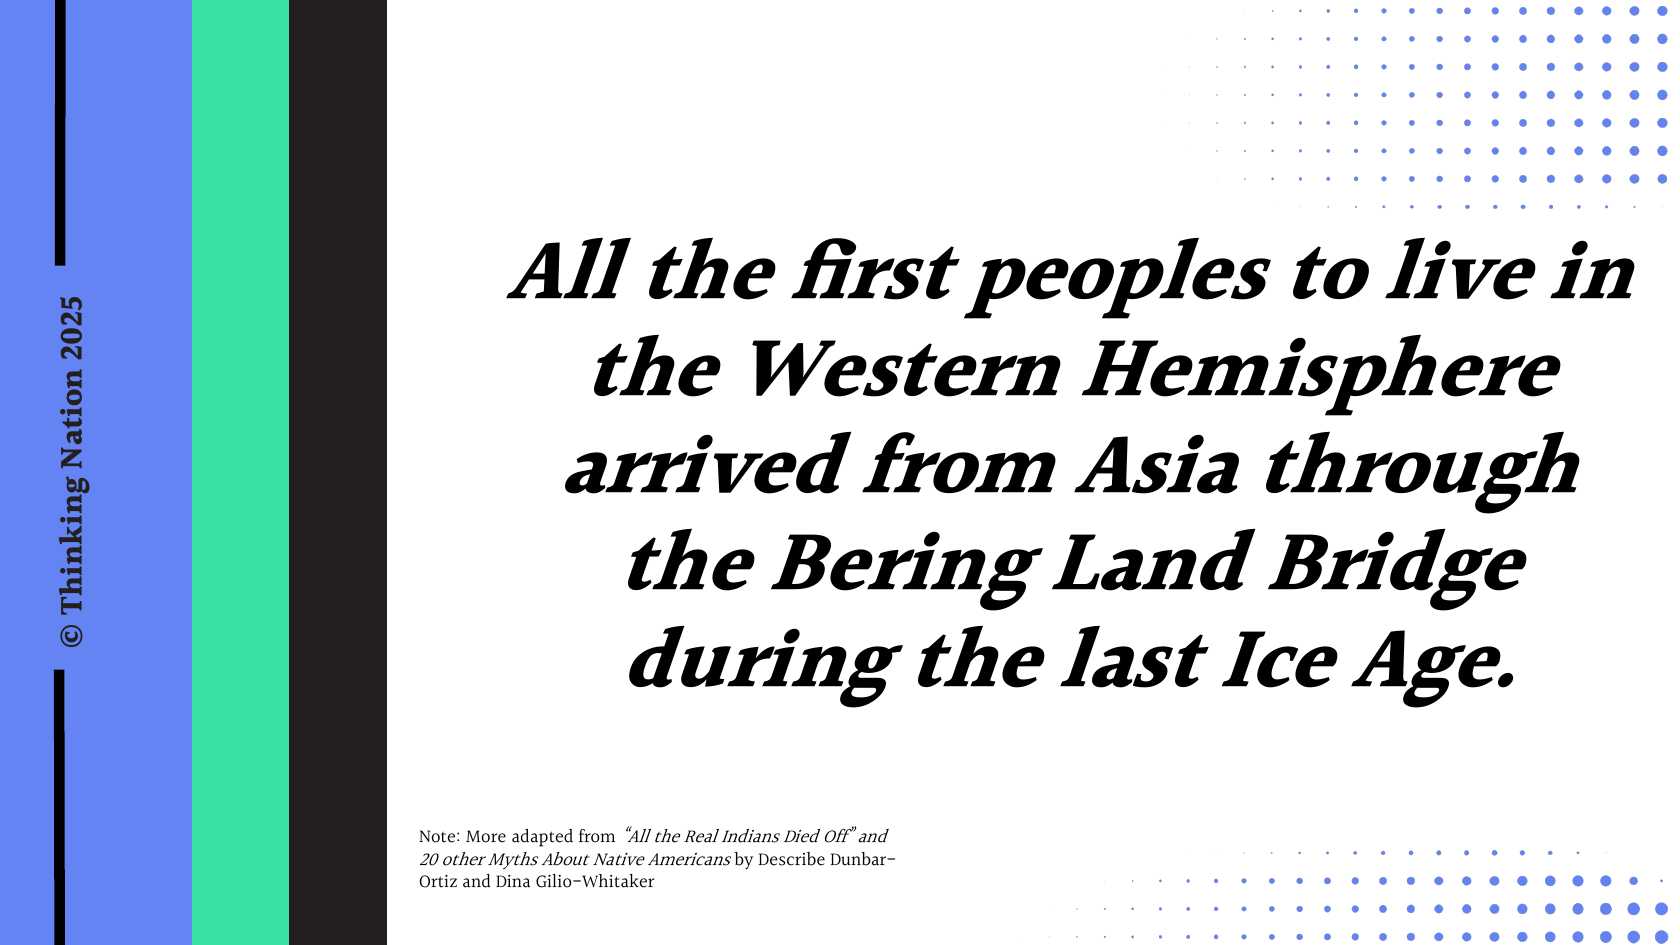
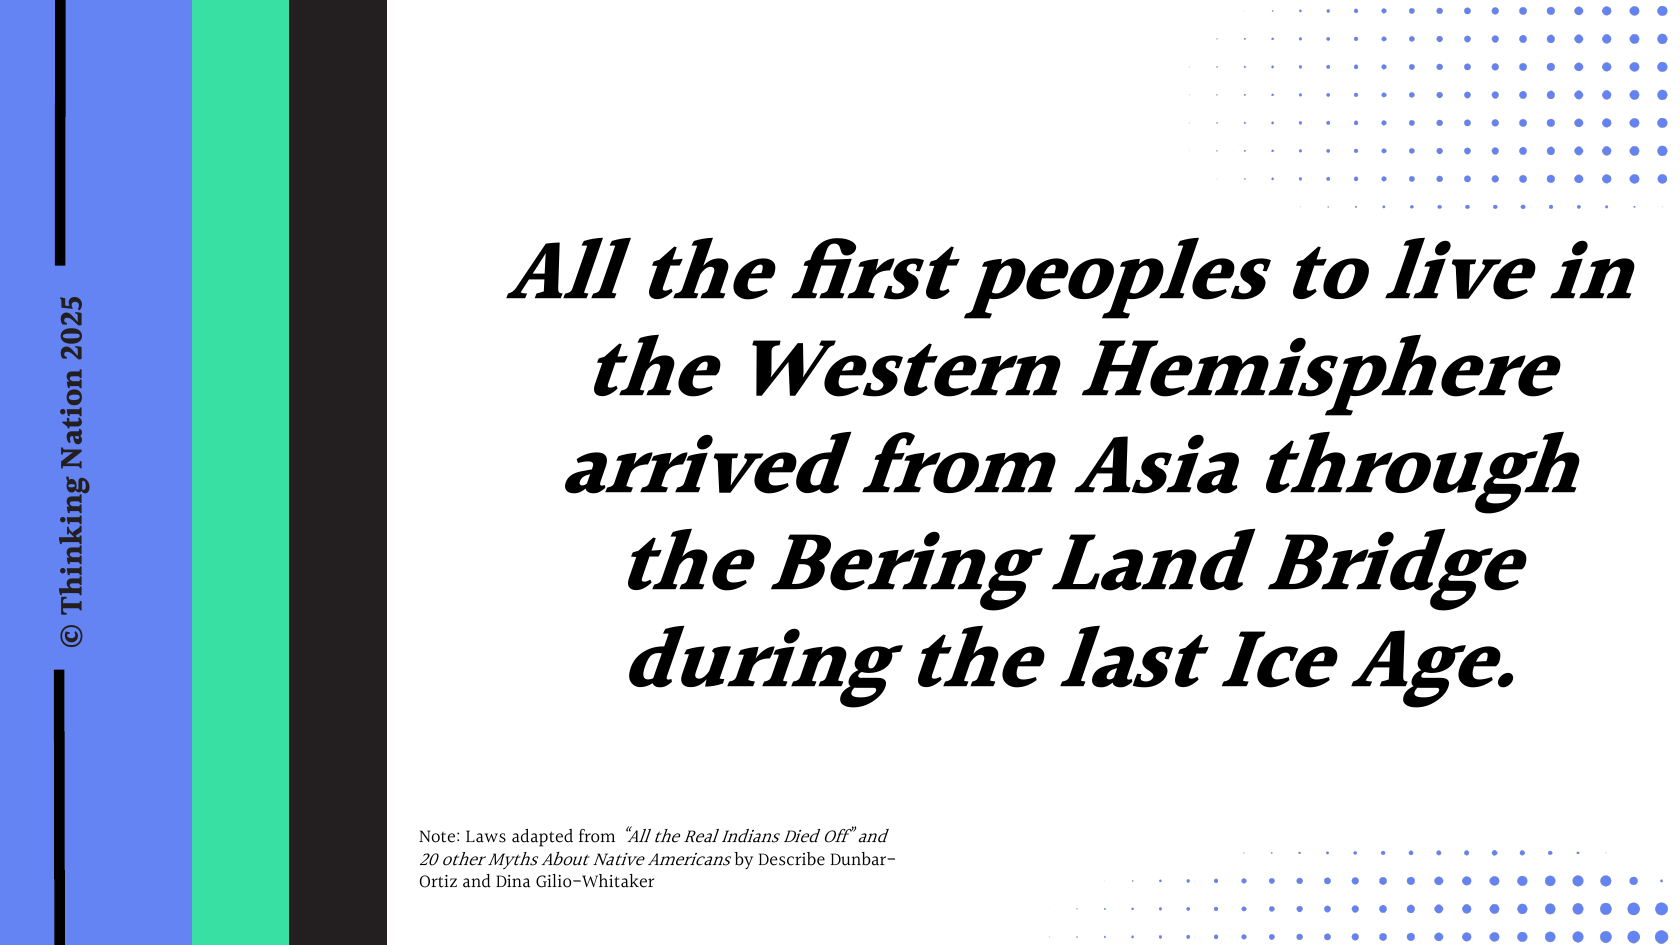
More: More -> Laws (486, 838)
